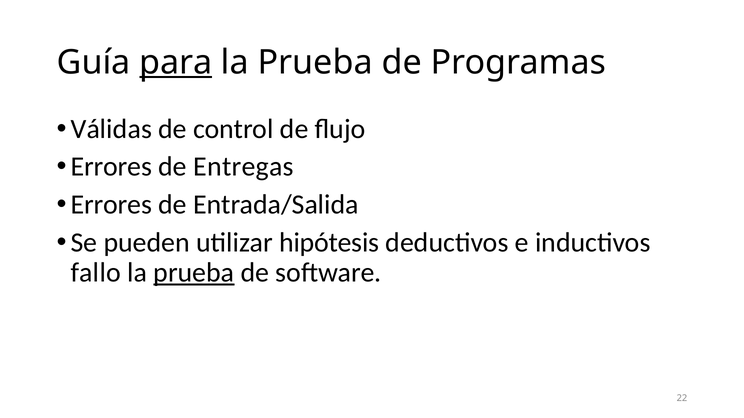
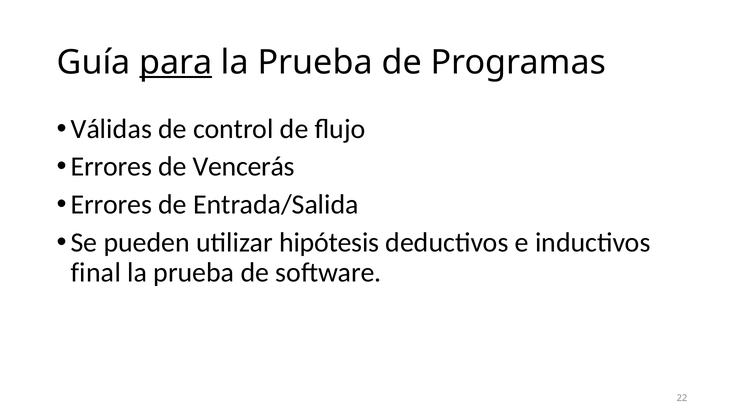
Entregas: Entregas -> Vencerás (244, 167)
fallo: fallo -> final (96, 273)
prueba underline: present -> none (194, 273)
